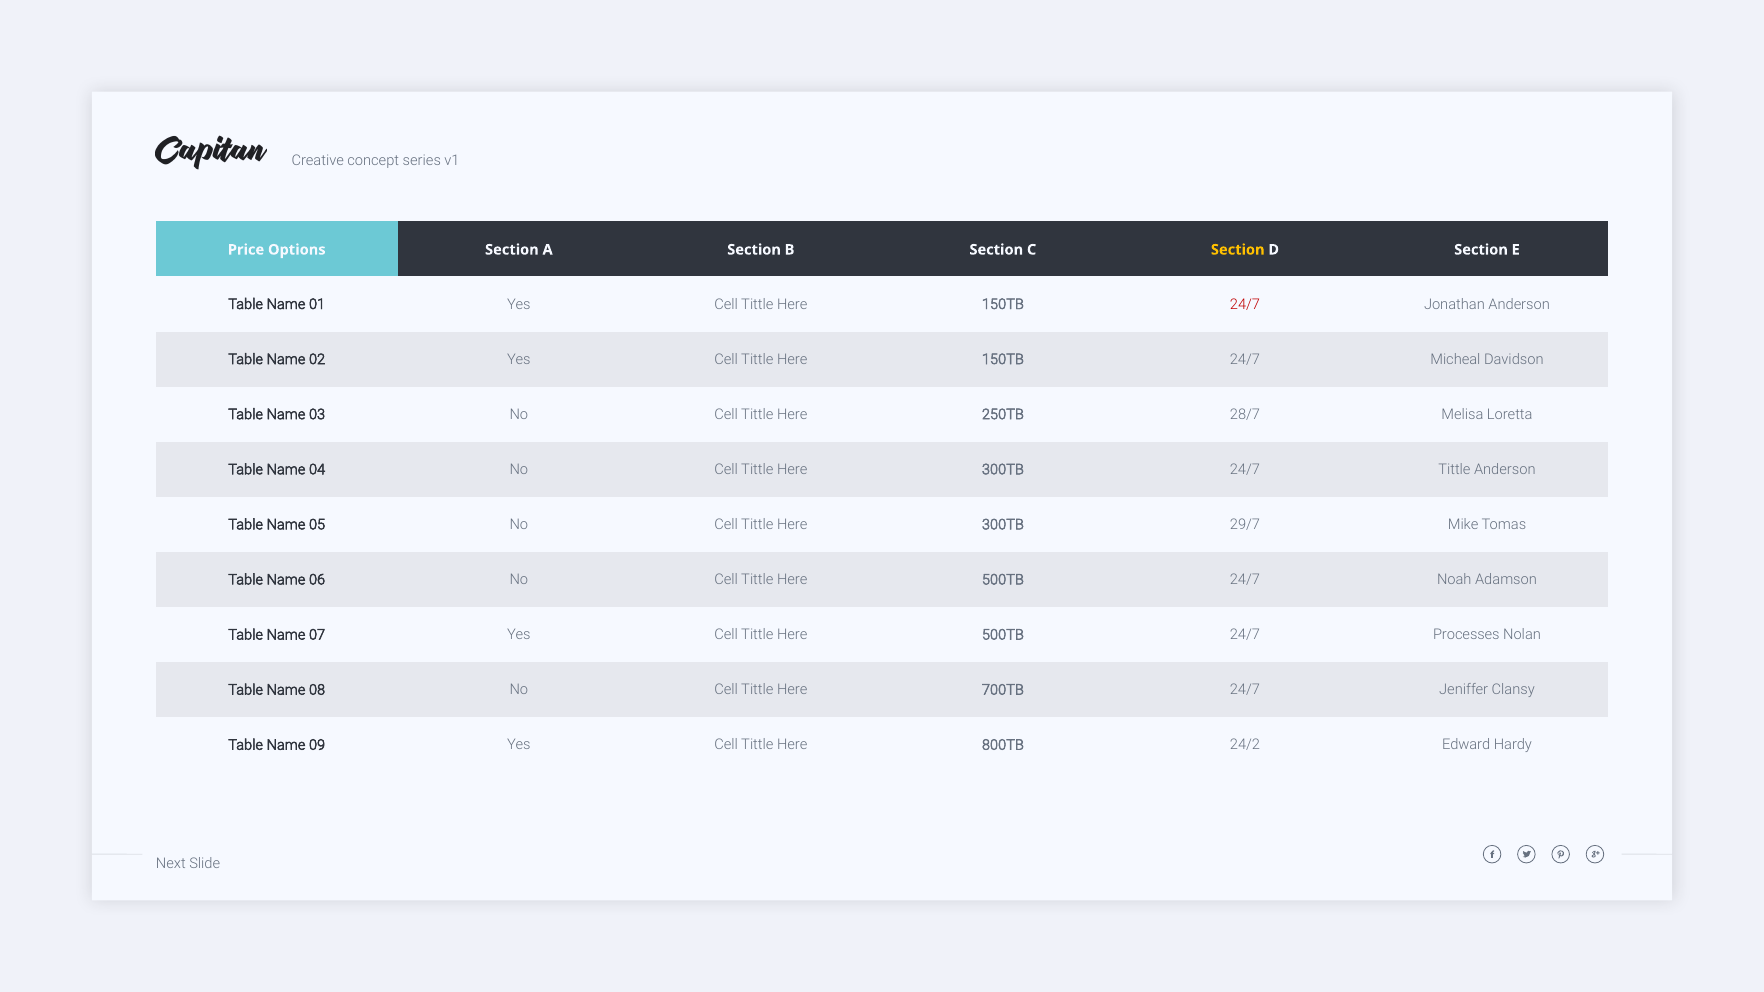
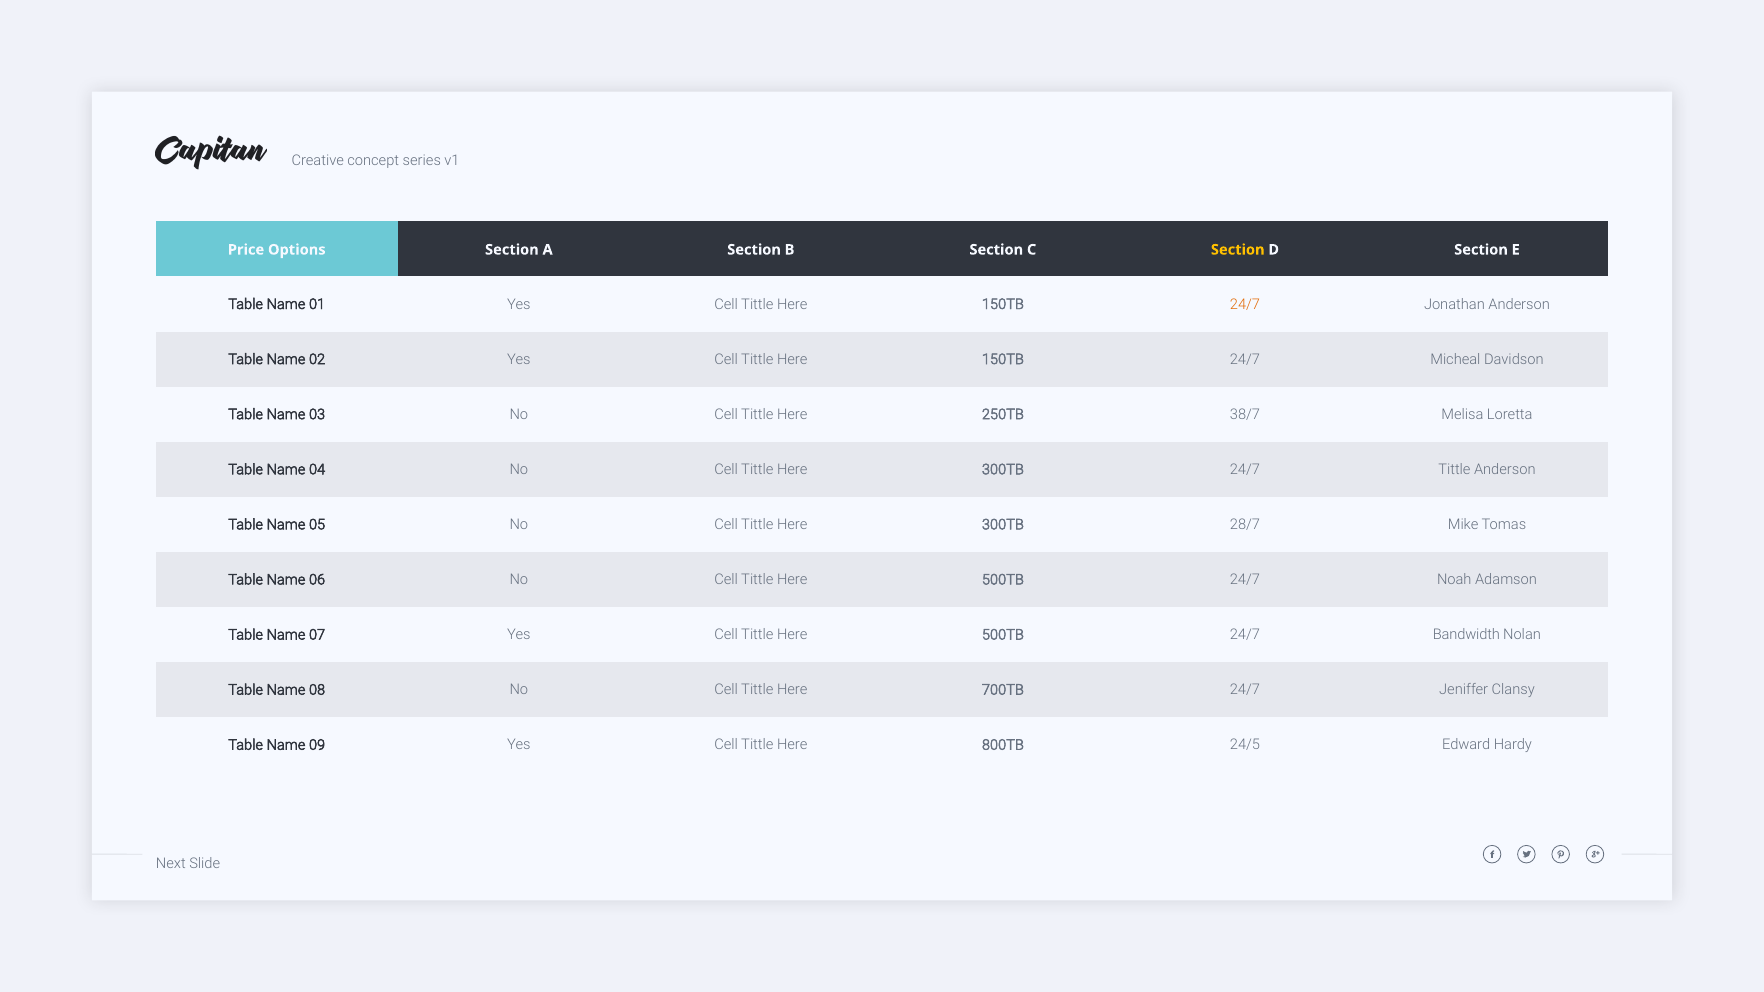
24/7 colour: red -> orange (1245, 304)
28/7: 28/7 -> 38/7 (1245, 414)
29/7: 29/7 -> 28/7 (1245, 525)
Processes: Processes -> Bandwidth (1466, 635)
24/2: 24/2 -> 24/5 (1245, 745)
